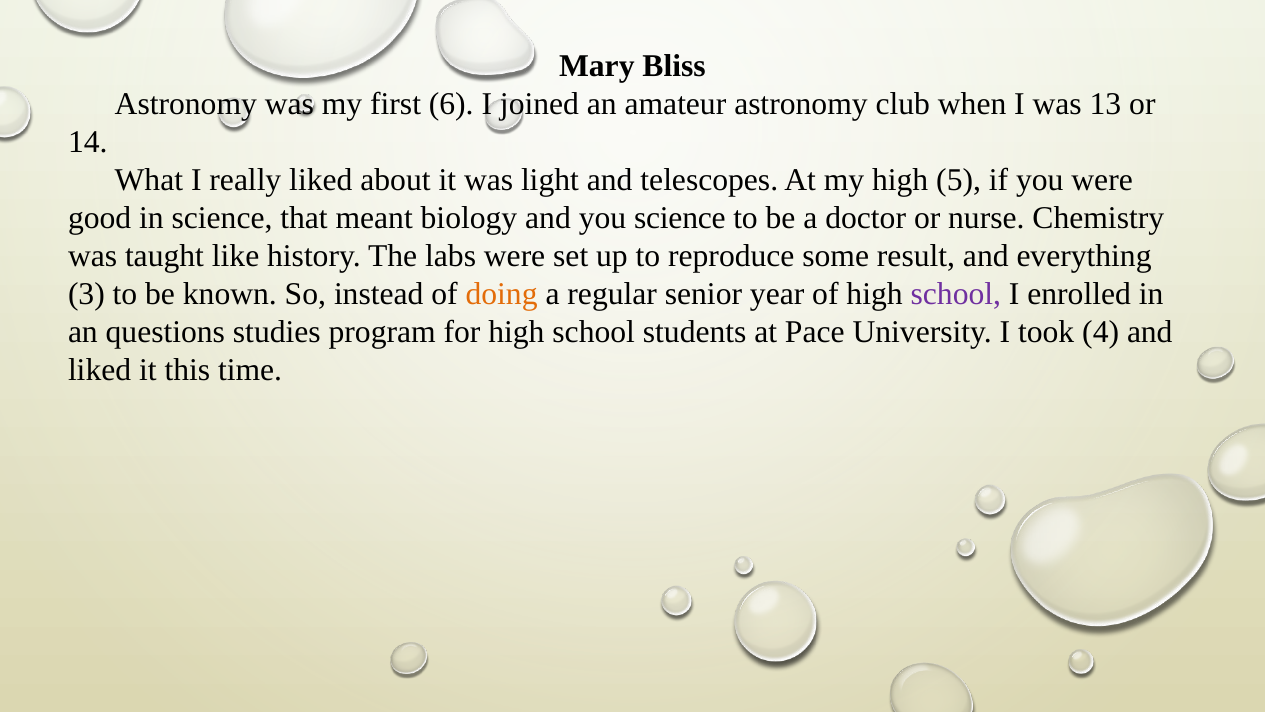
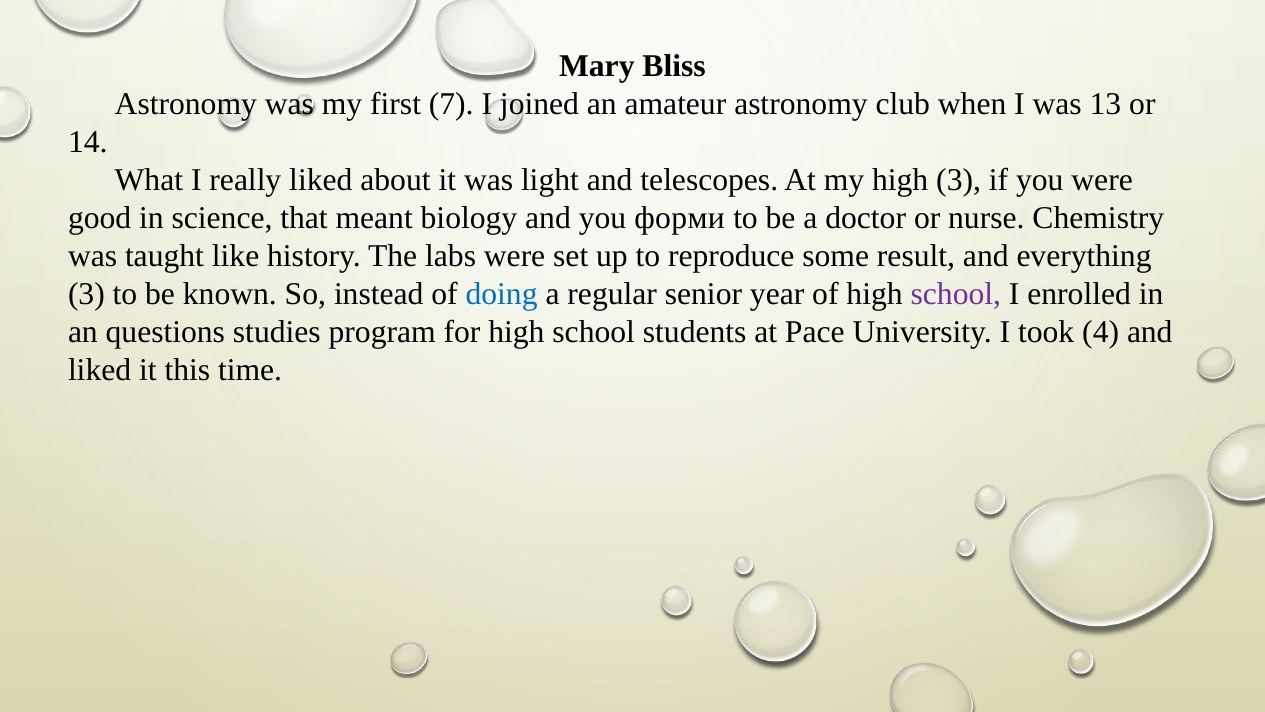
6: 6 -> 7 (451, 104)
high 5: 5 -> 3 (959, 180)
you science: science -> форми (680, 218)
doing colour: orange -> blue (502, 294)
